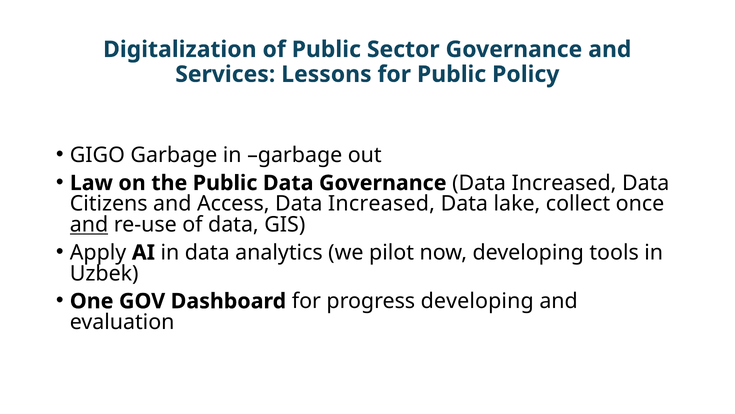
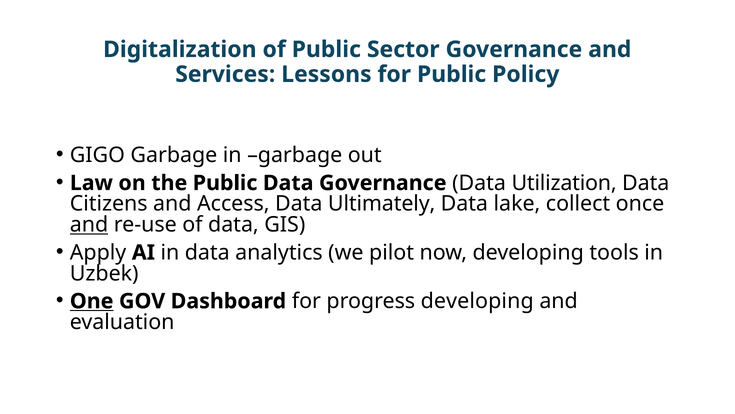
Governance Data Increased: Increased -> Utilization (564, 183)
Access Data Increased: Increased -> Ultimately (382, 204)
One underline: none -> present (92, 301)
